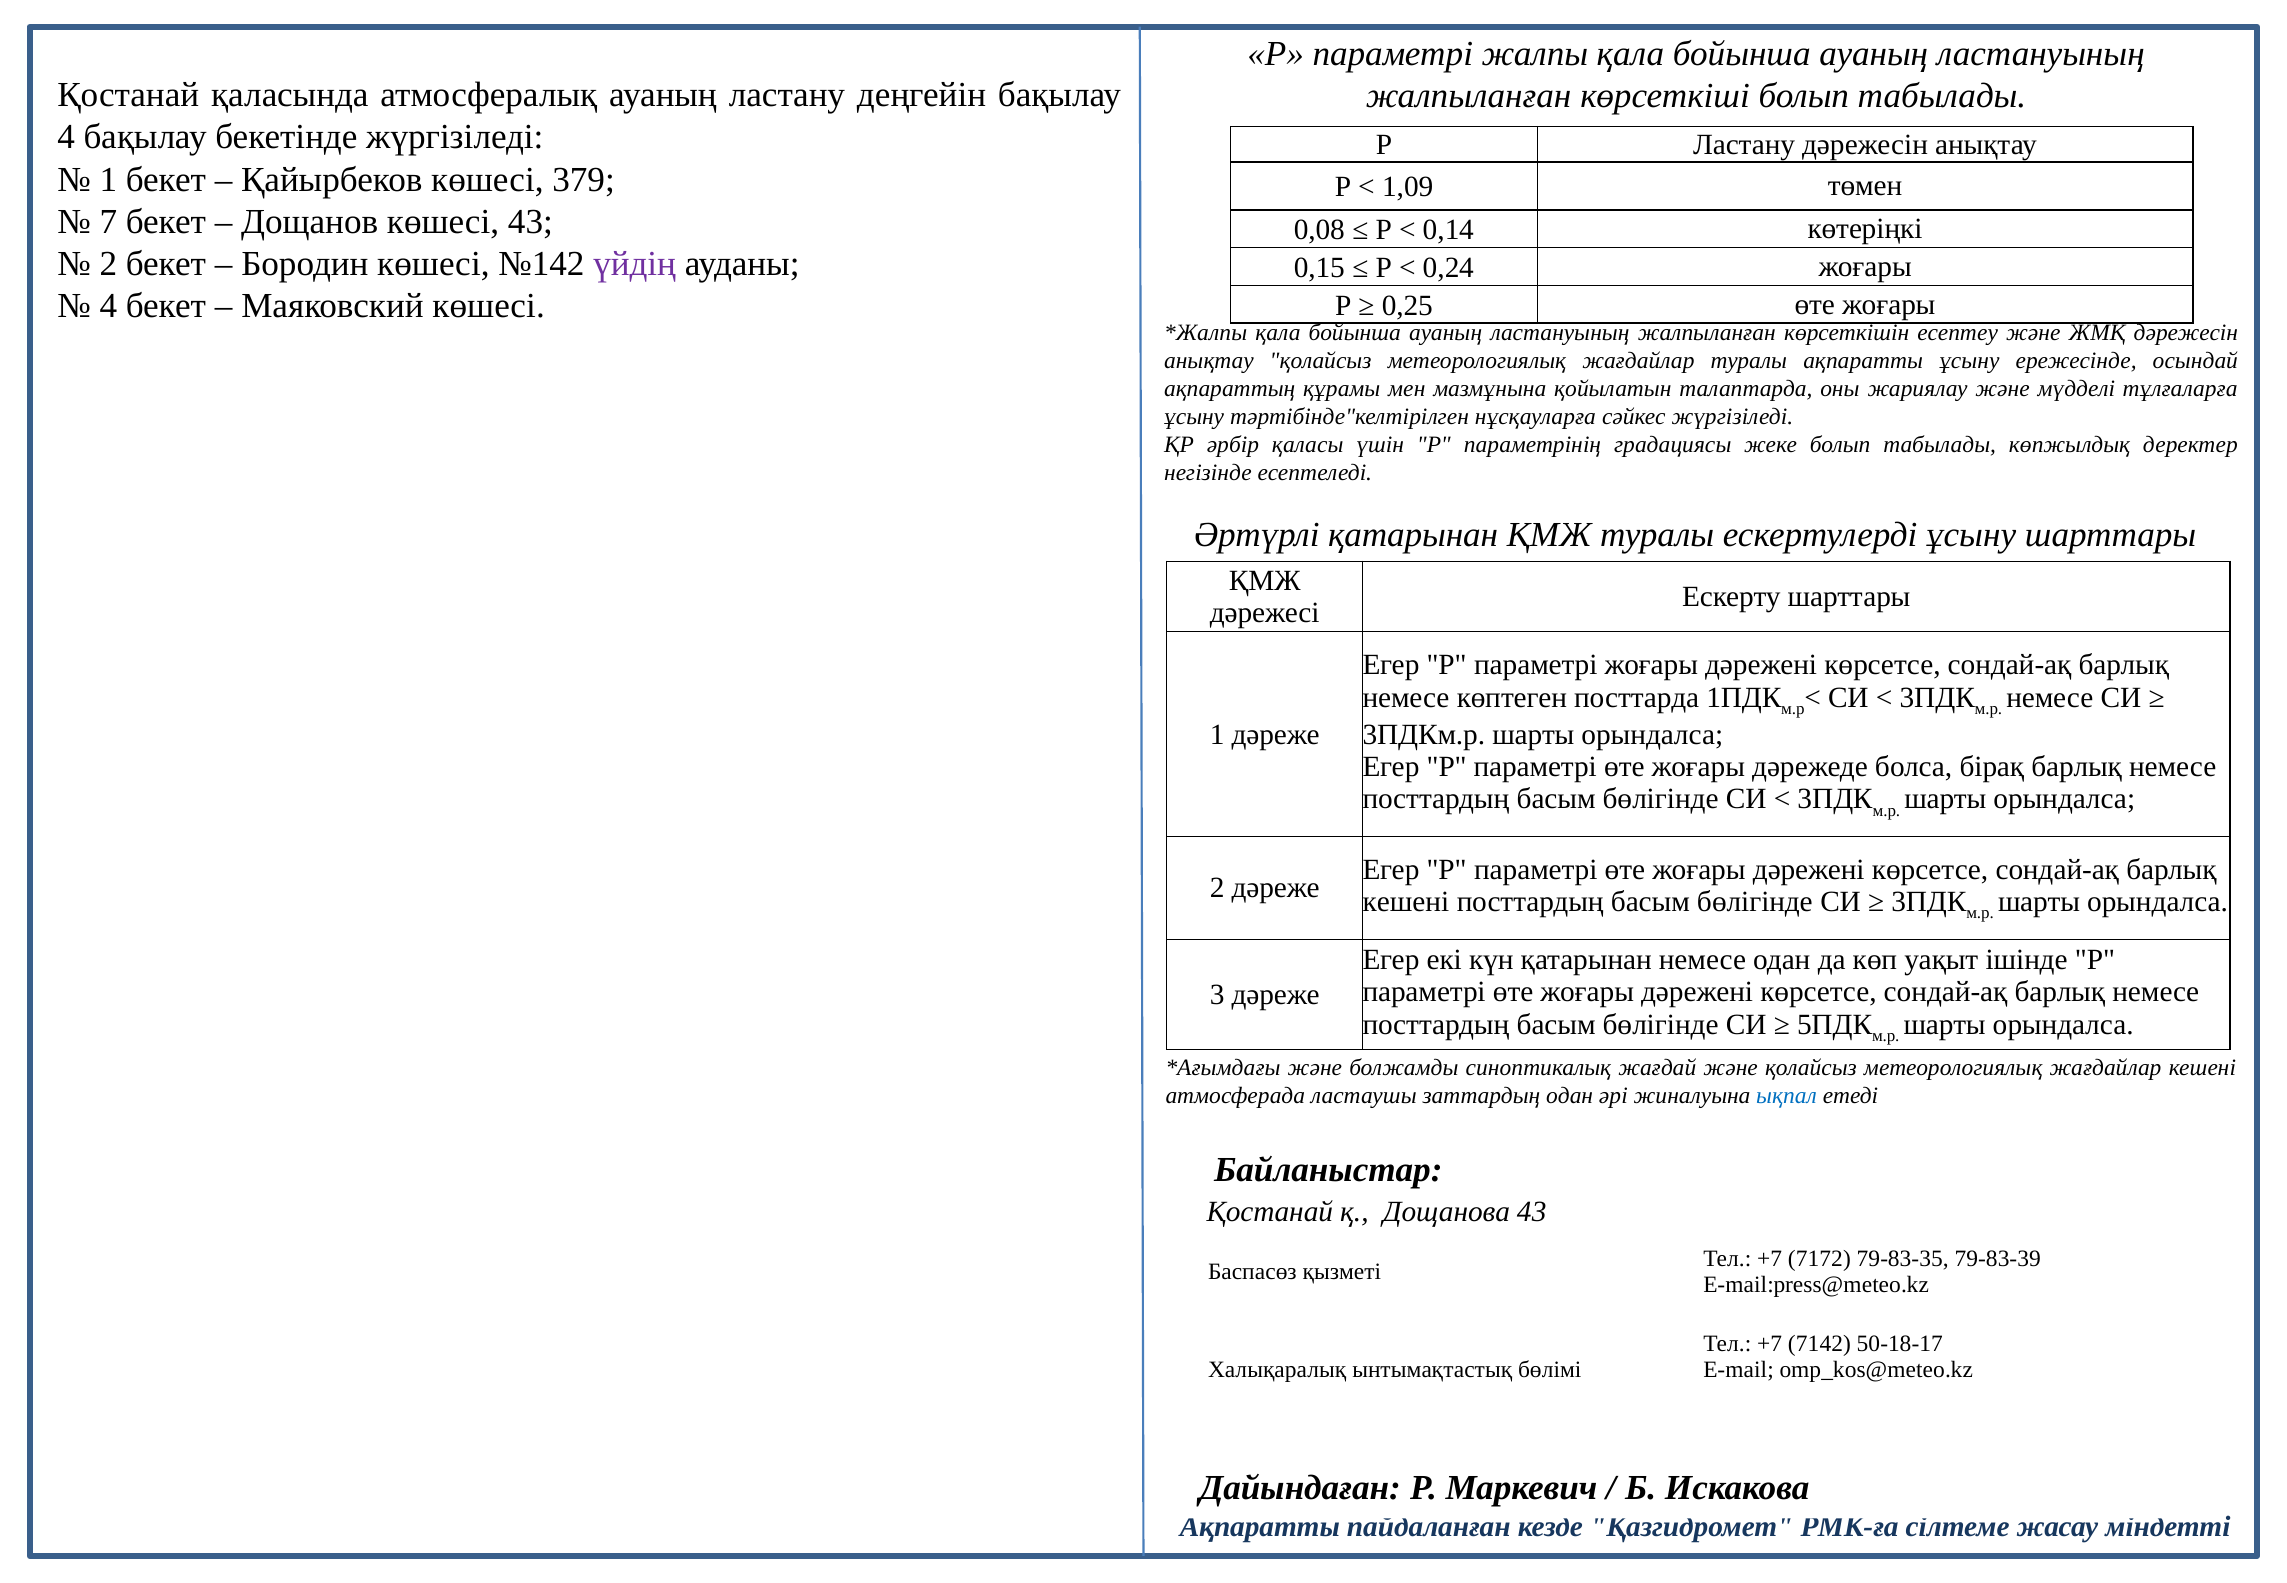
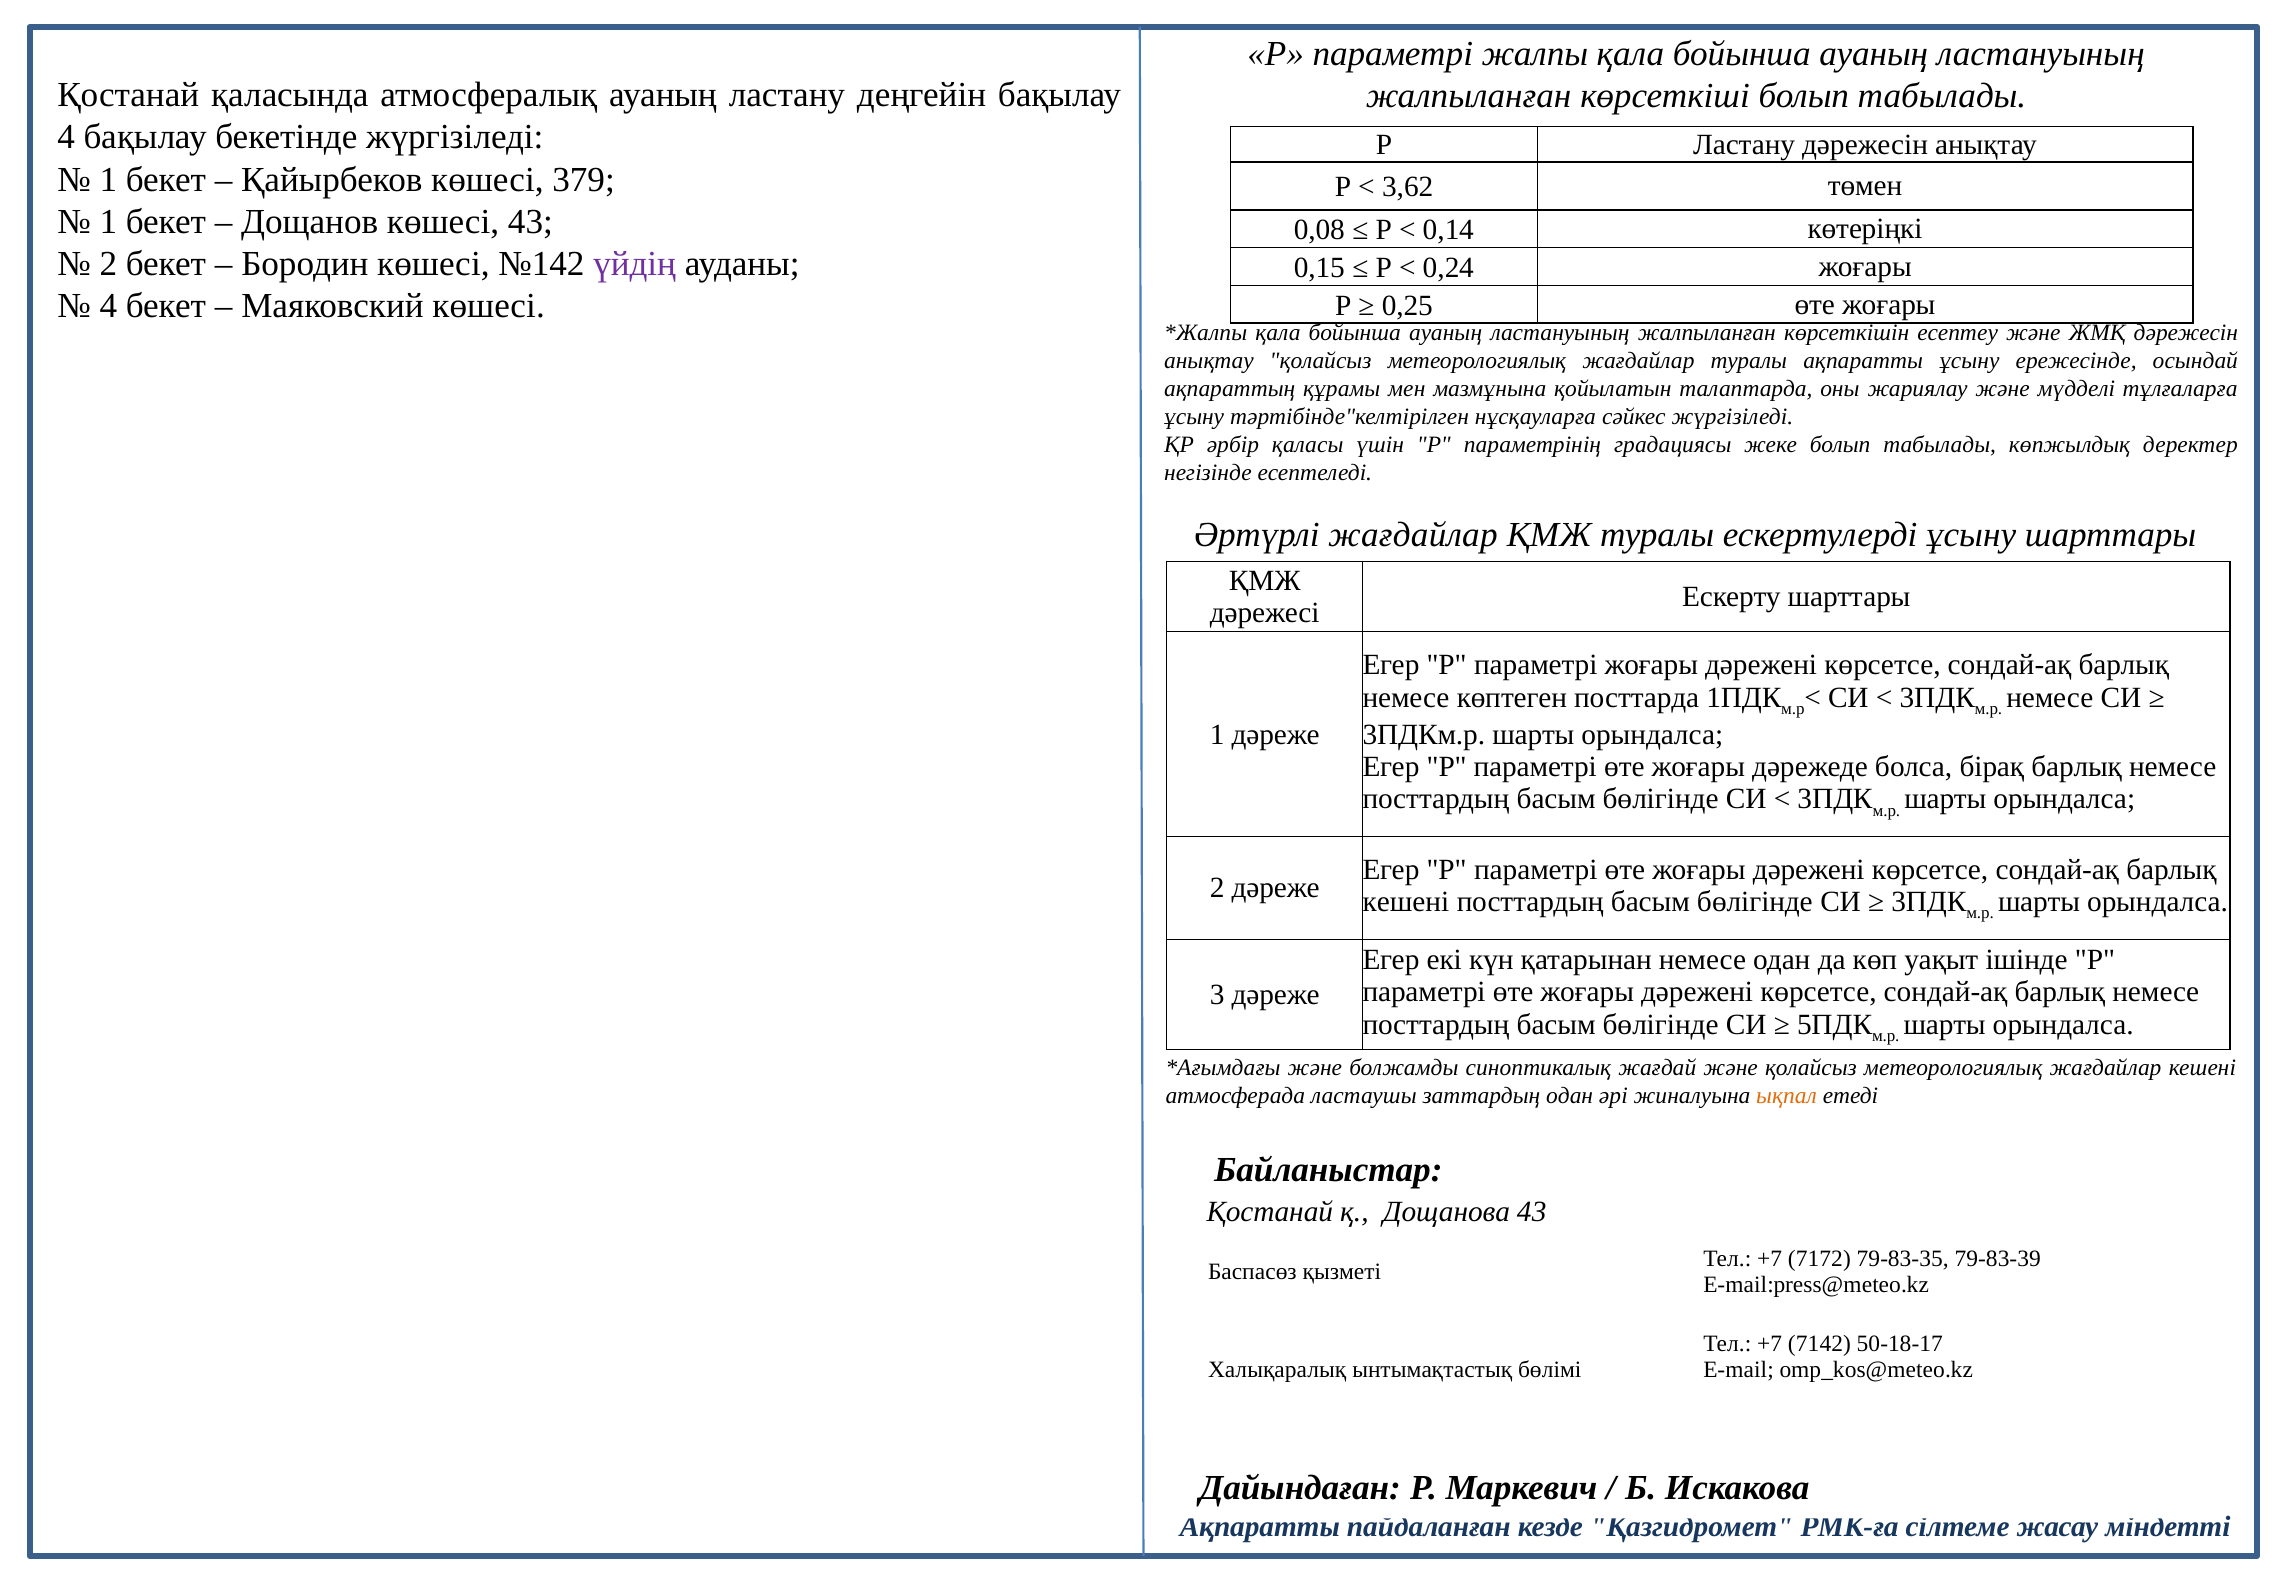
1,09: 1,09 -> 3,62 (1408, 187)
7: 7 -> 1 (108, 222)
Әртүрлі қатарынан: қатарынан -> жағдайлар (1413, 535)
ықпал colour: blue -> orange (1787, 1096)
